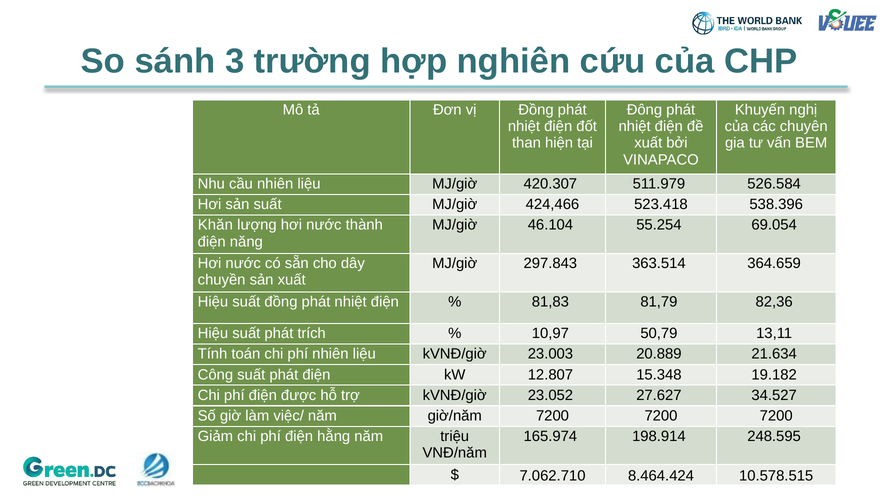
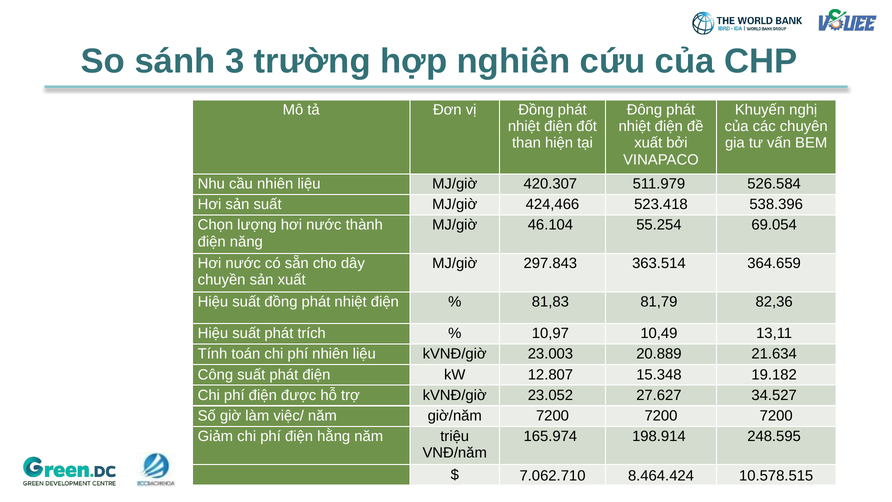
Khăn: Khăn -> Chọn (215, 225)
50,79: 50,79 -> 10,49 (659, 333)
